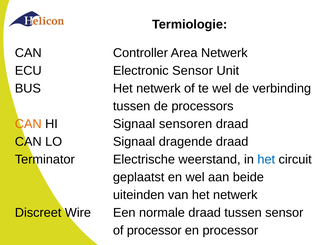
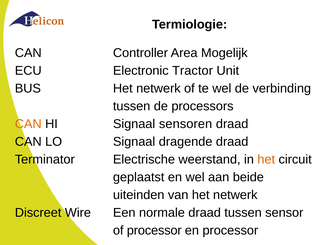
Area Netwerk: Netwerk -> Mogelijk (224, 53)
Electronic Sensor: Sensor -> Tractor (193, 71)
het colour: blue -> orange (266, 160)
